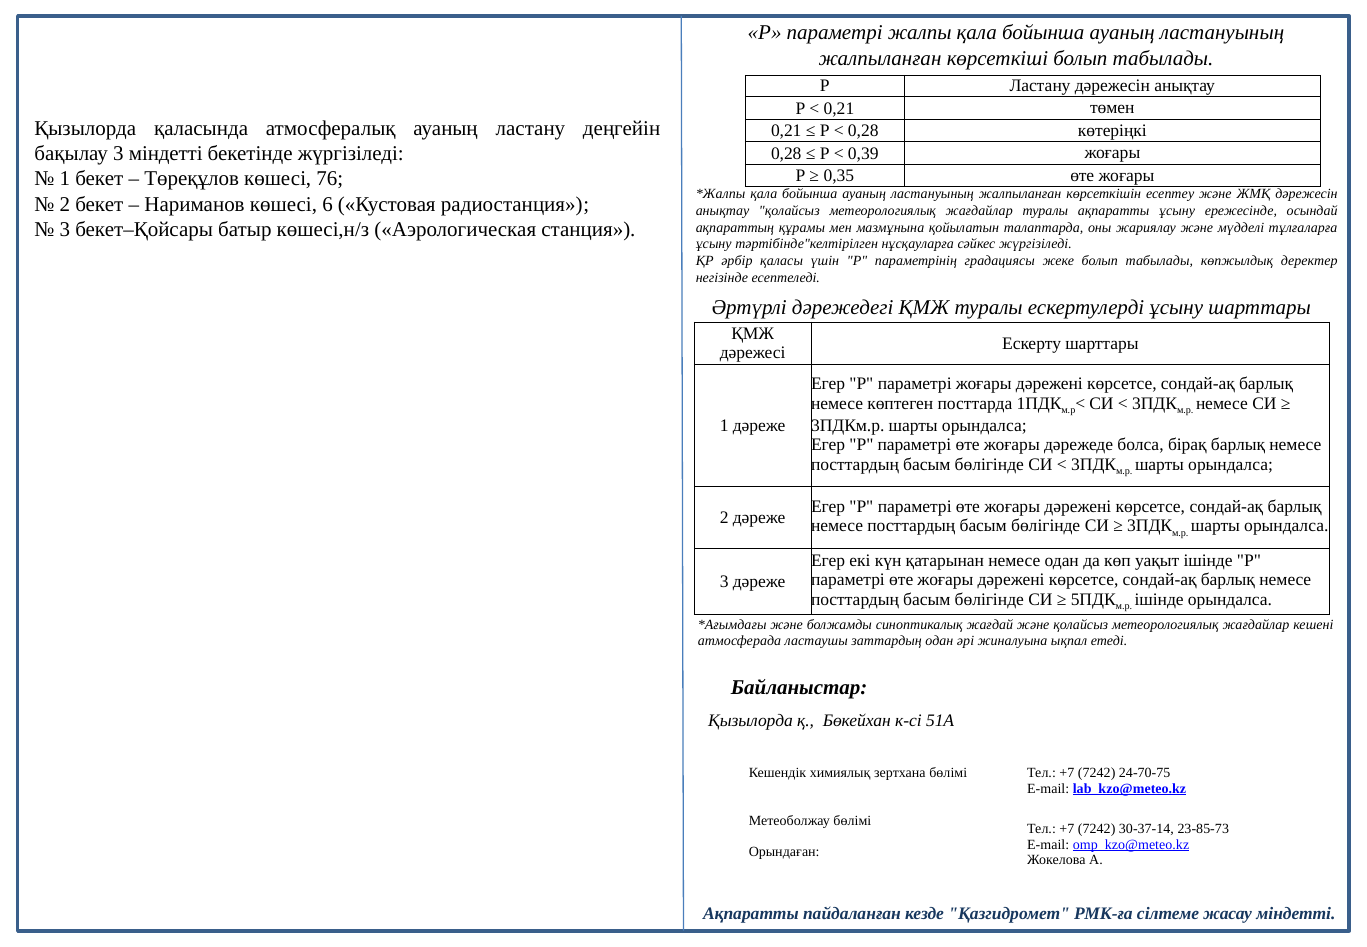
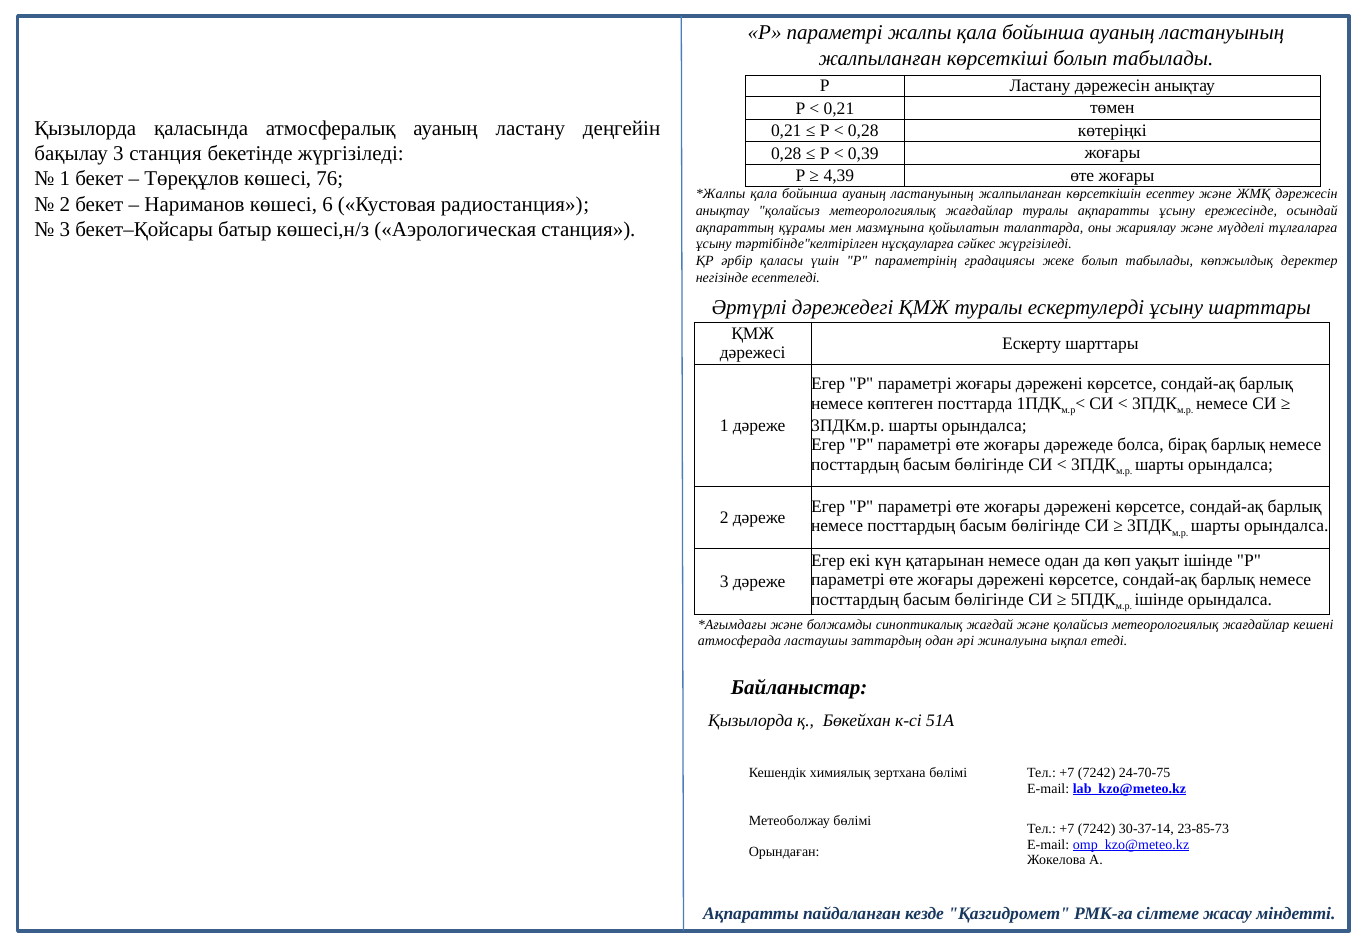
3 міндетті: міндетті -> станция (166, 154)
0,35: 0,35 -> 4,39 (839, 176)
